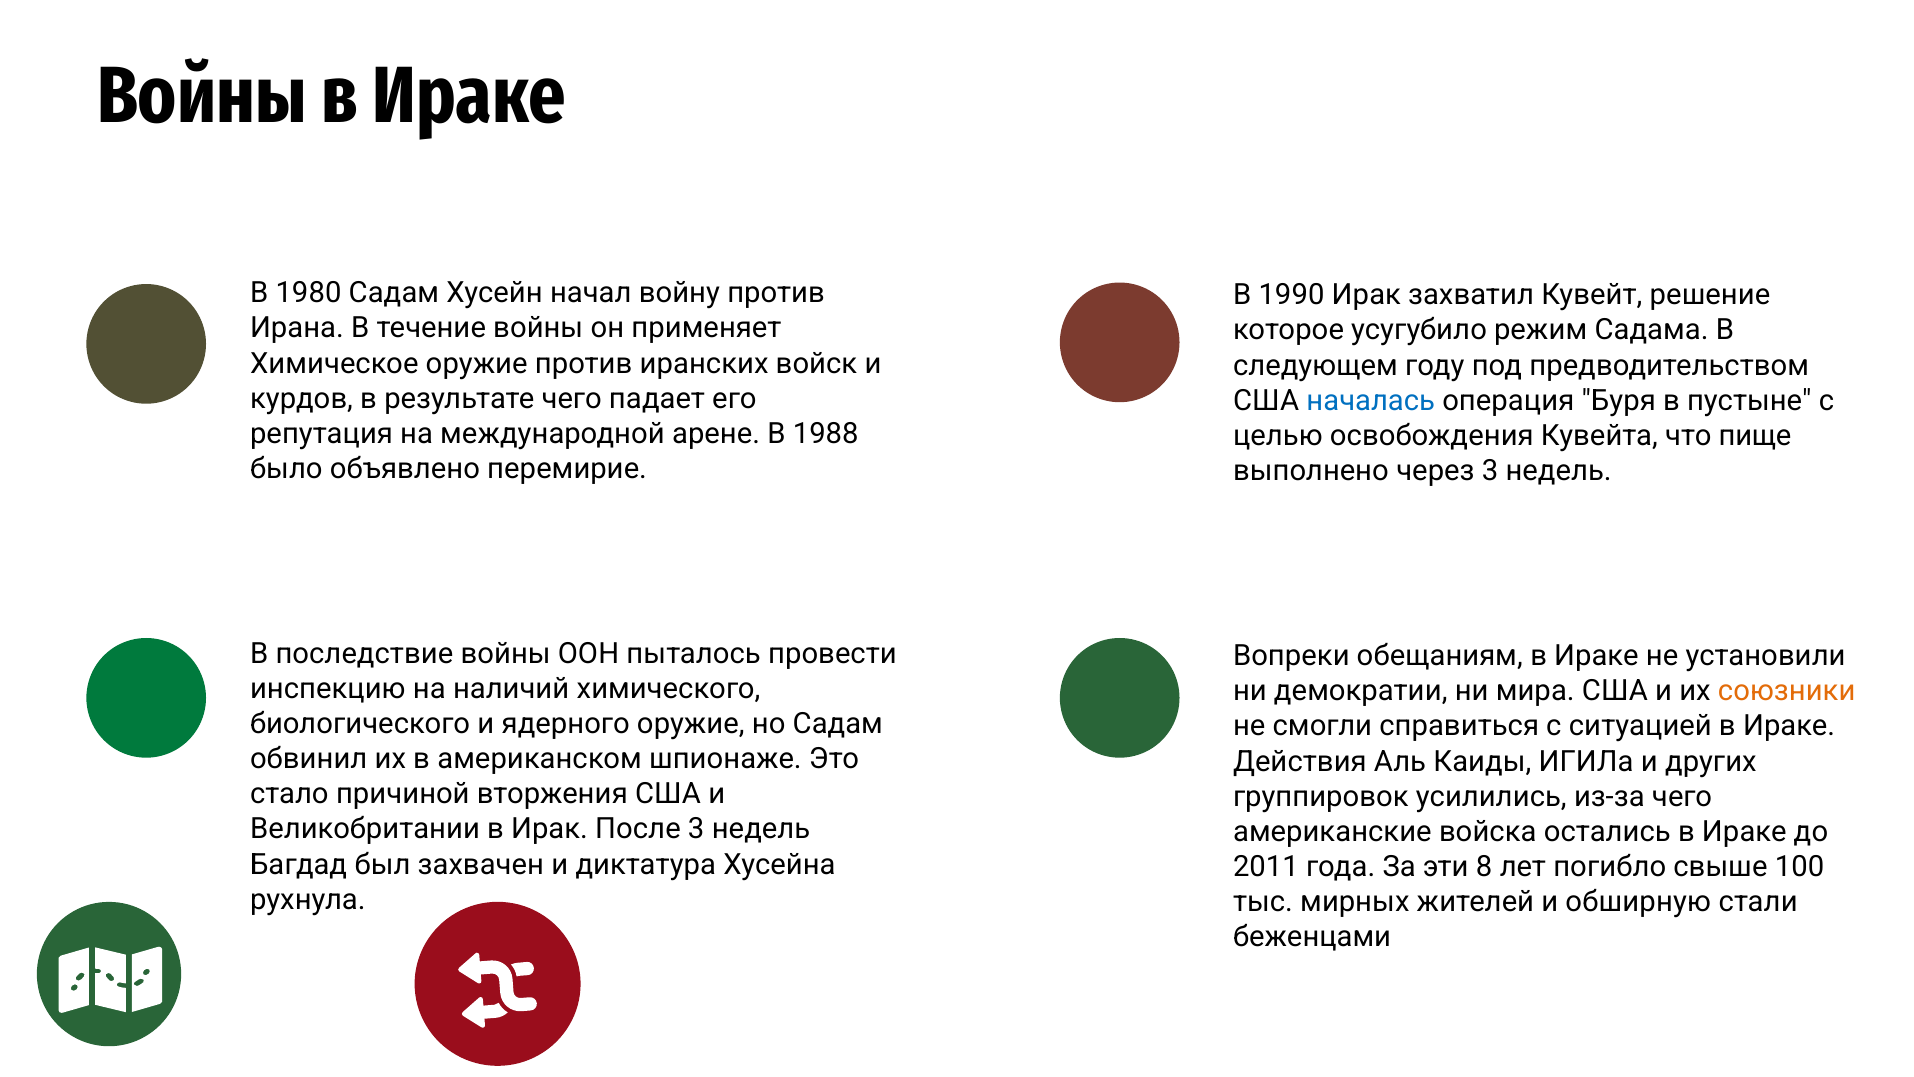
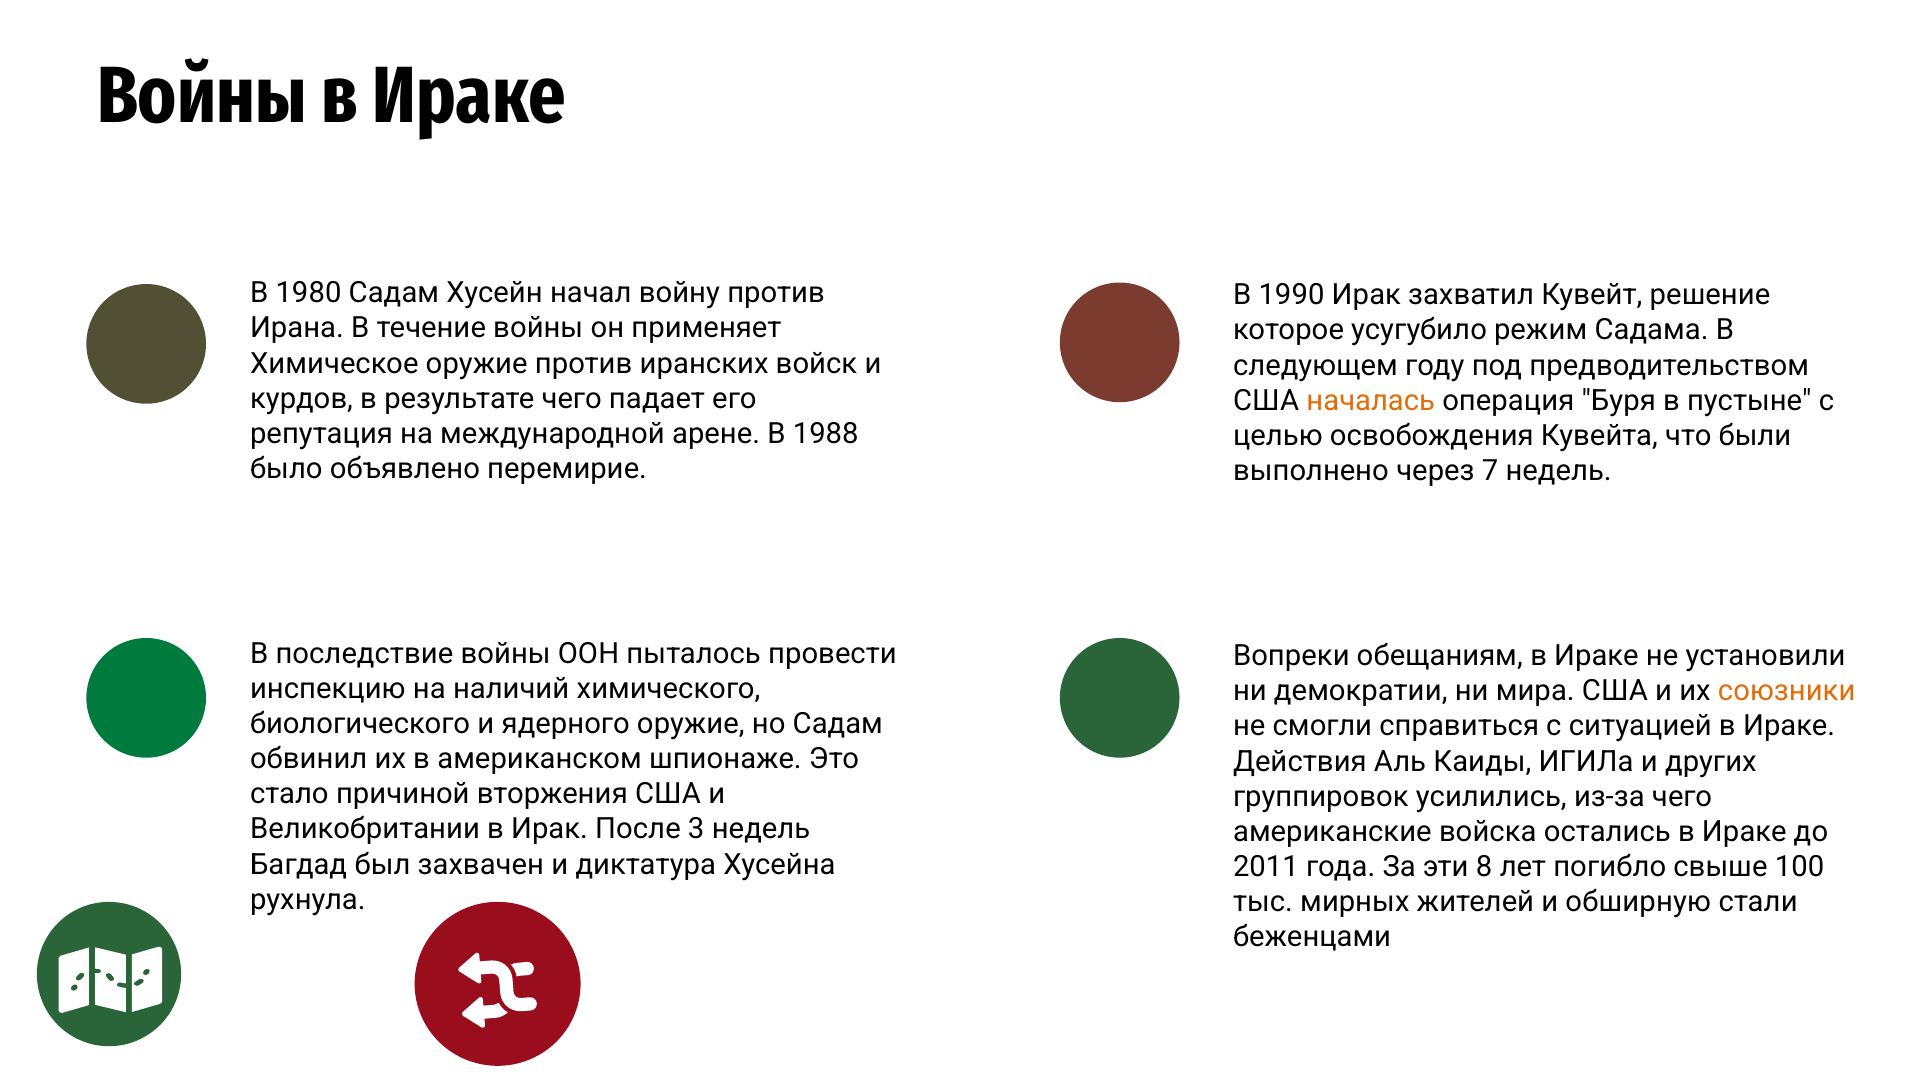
началась colour: blue -> orange (1371, 400)
пище: пище -> были (1755, 436)
через 3: 3 -> 7 (1490, 471)
